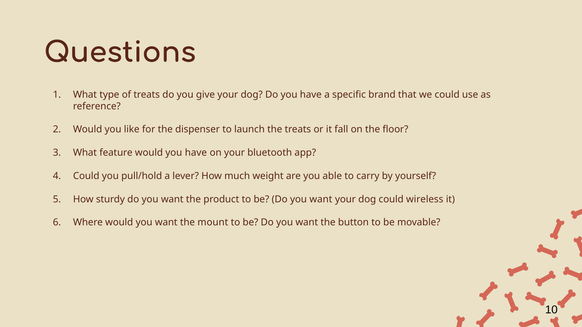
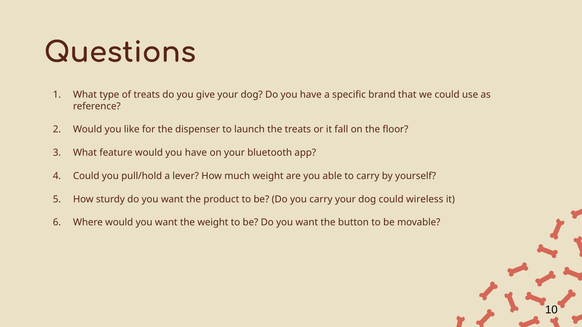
want: want -> carry (321, 199)
the mount: mount -> weight (213, 223)
